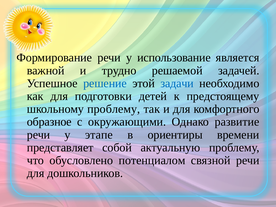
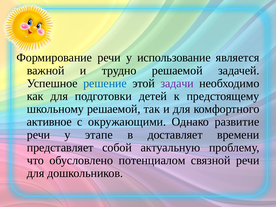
задачи colour: blue -> purple (177, 83)
школьному проблему: проблему -> решаемой (114, 109)
образное: образное -> активное (49, 122)
ориентиры: ориентиры -> доставляет (175, 135)
